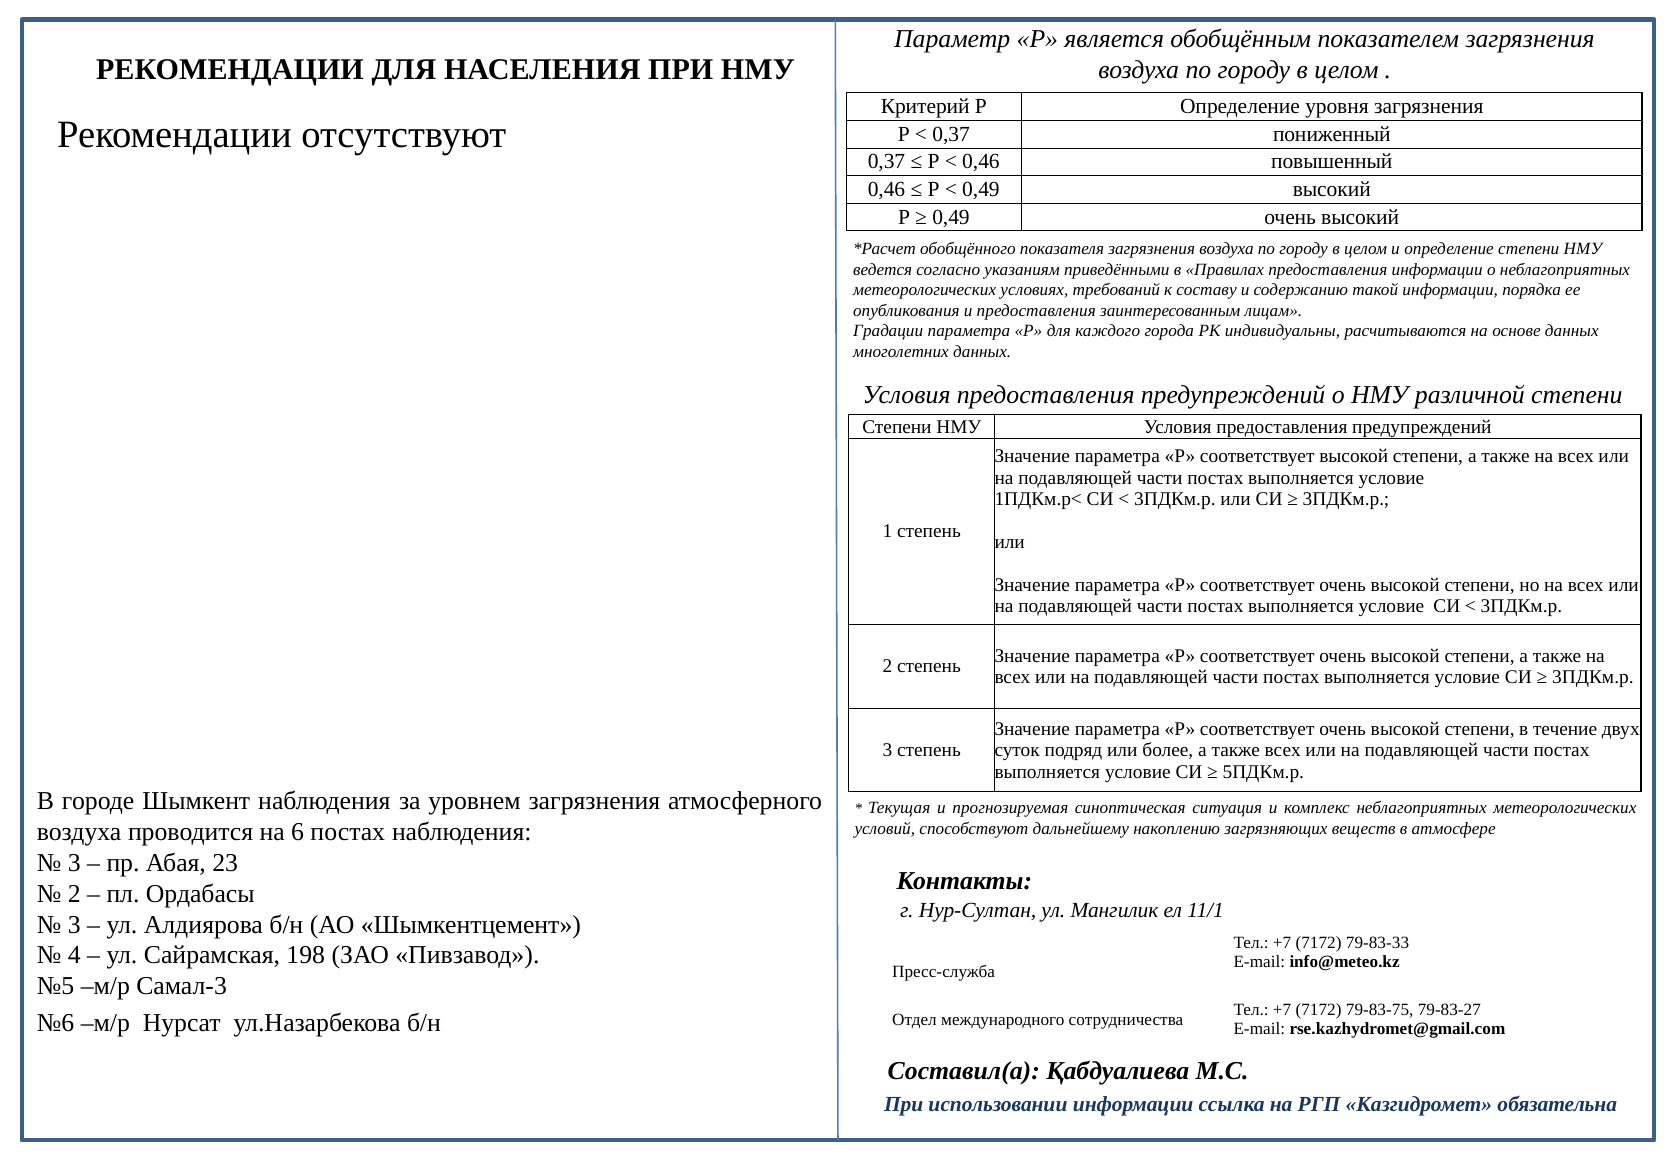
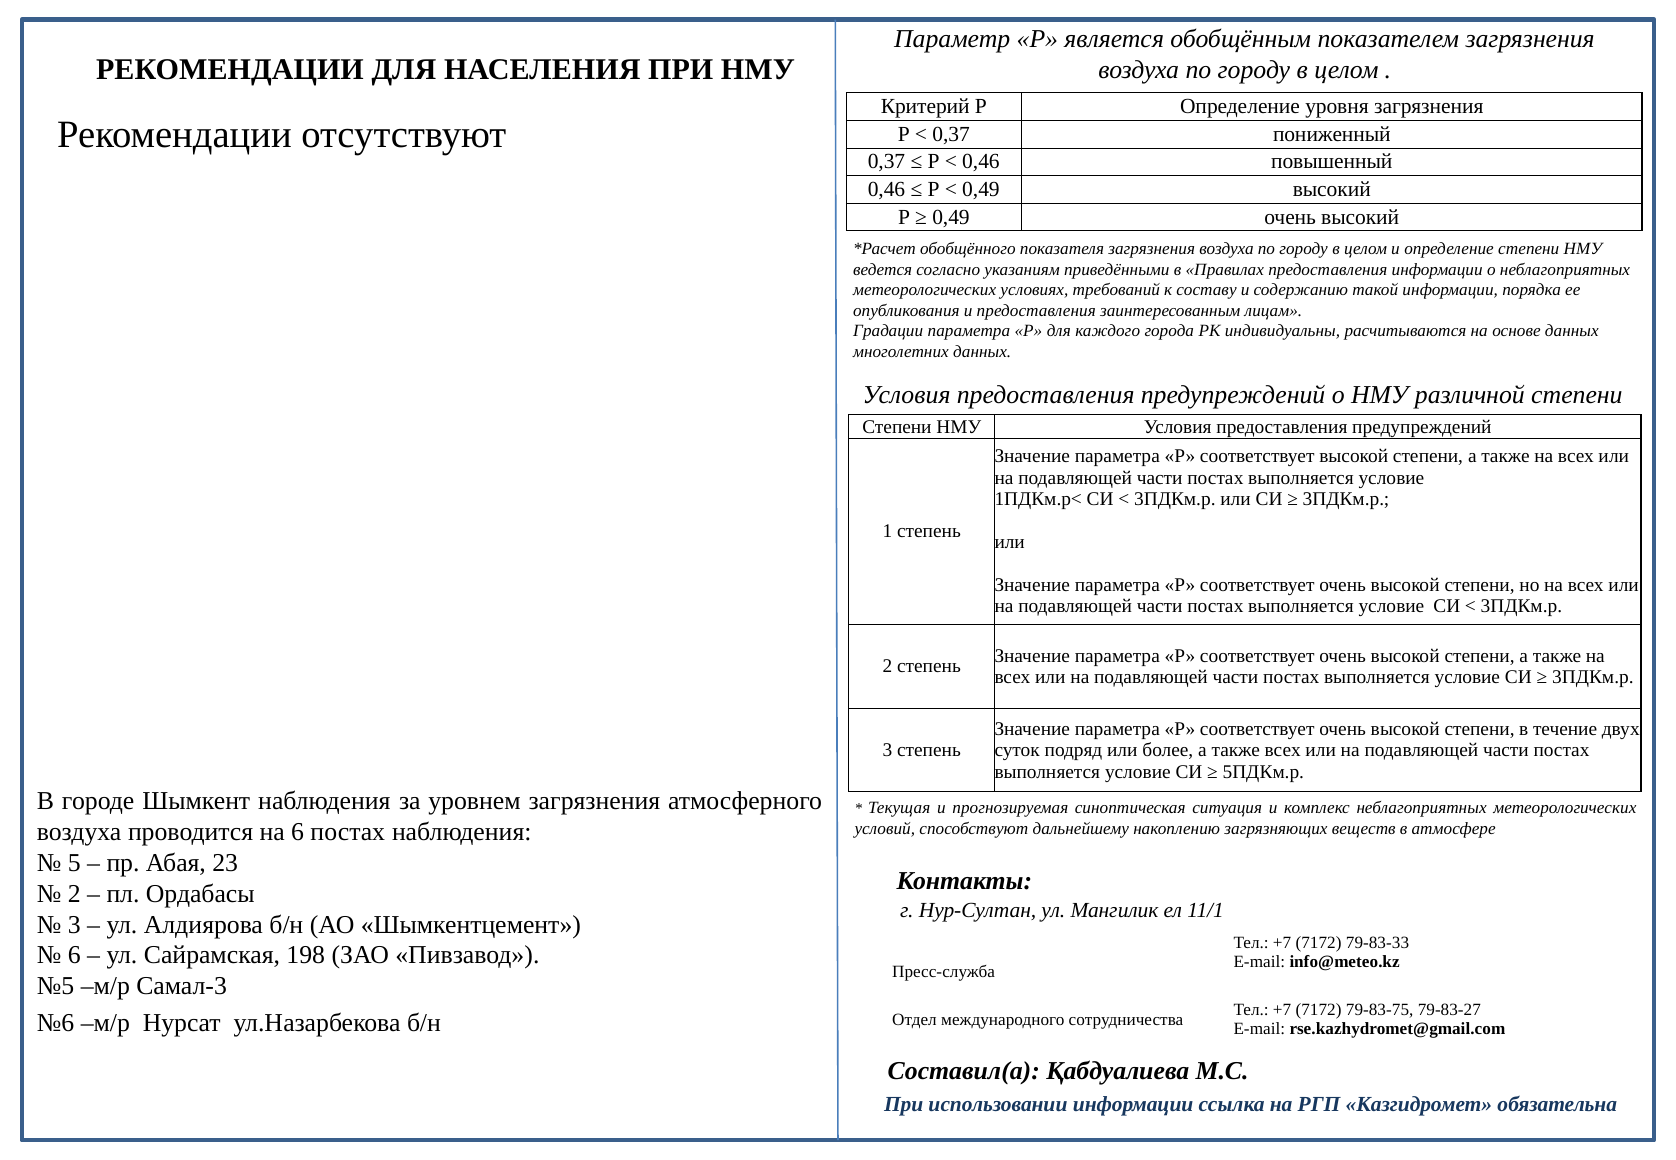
3: 3 -> 5 (74, 863)
4: 4 -> 6 (74, 956)
